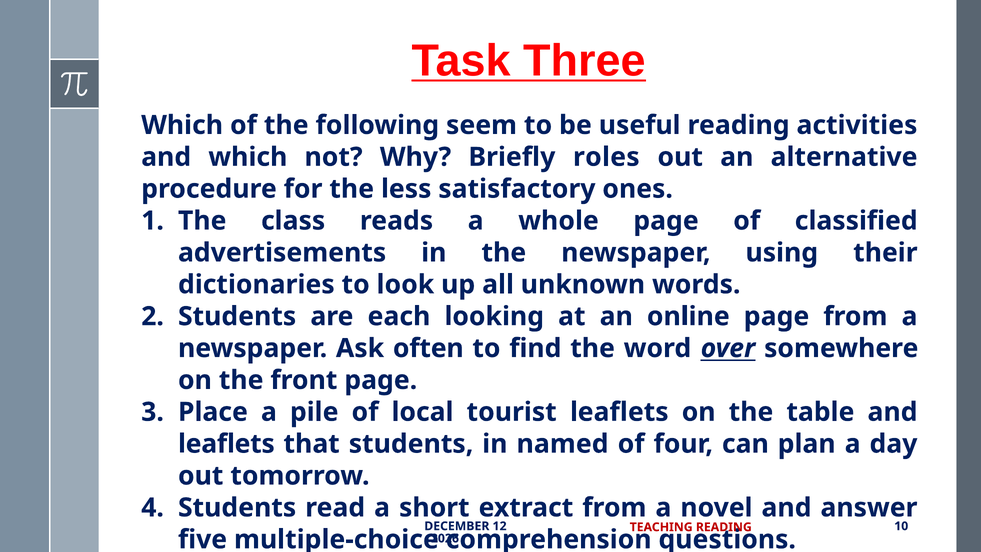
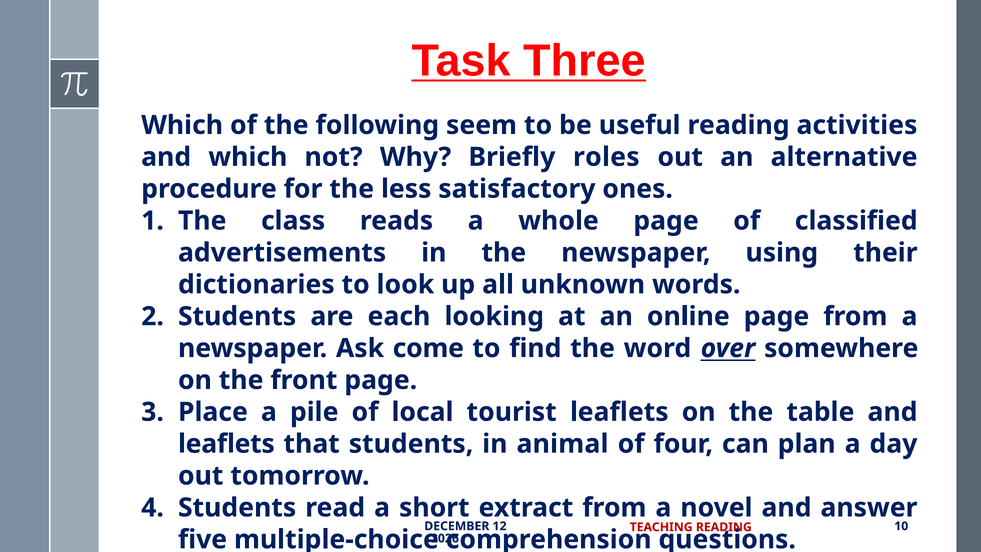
often: often -> come (428, 348)
named: named -> animal (562, 444)
